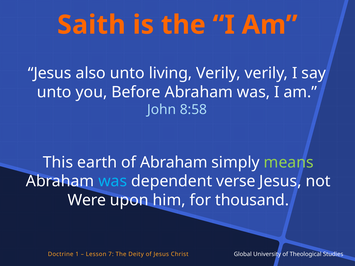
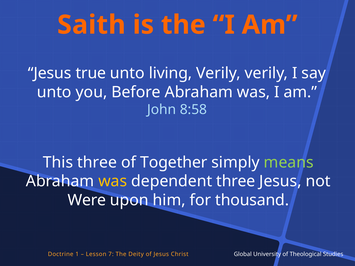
also: also -> true (91, 73)
This earth: earth -> three (97, 162)
of Abraham: Abraham -> Together (174, 162)
was colour: light blue -> yellow (113, 181)
dependent verse: verse -> three (236, 181)
